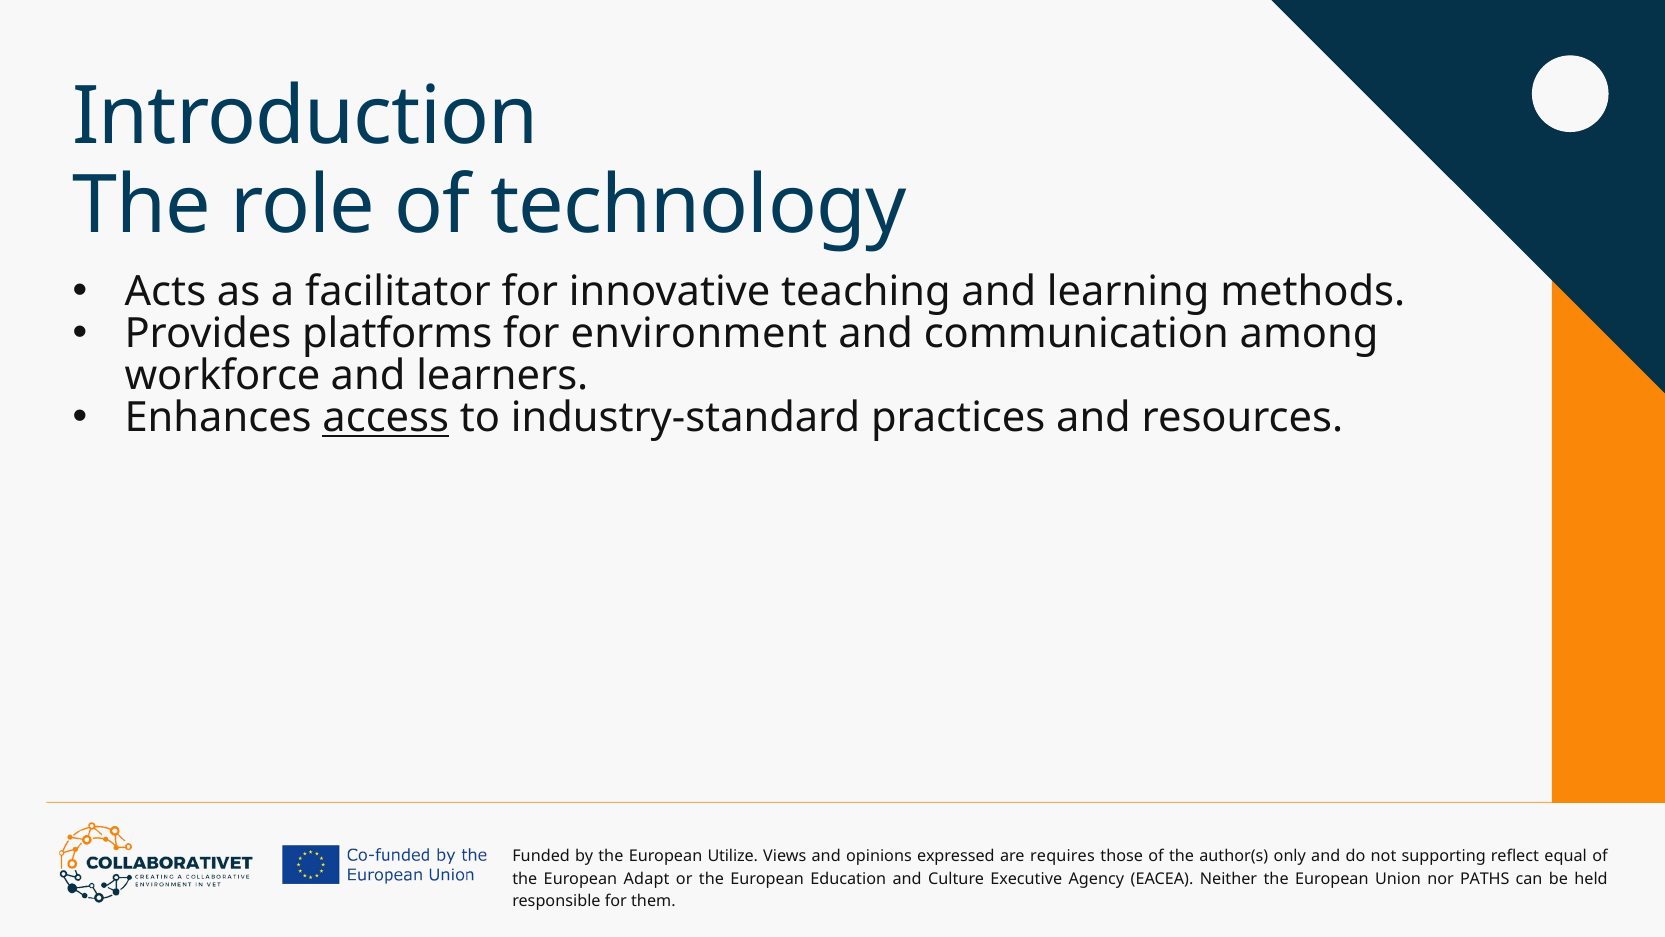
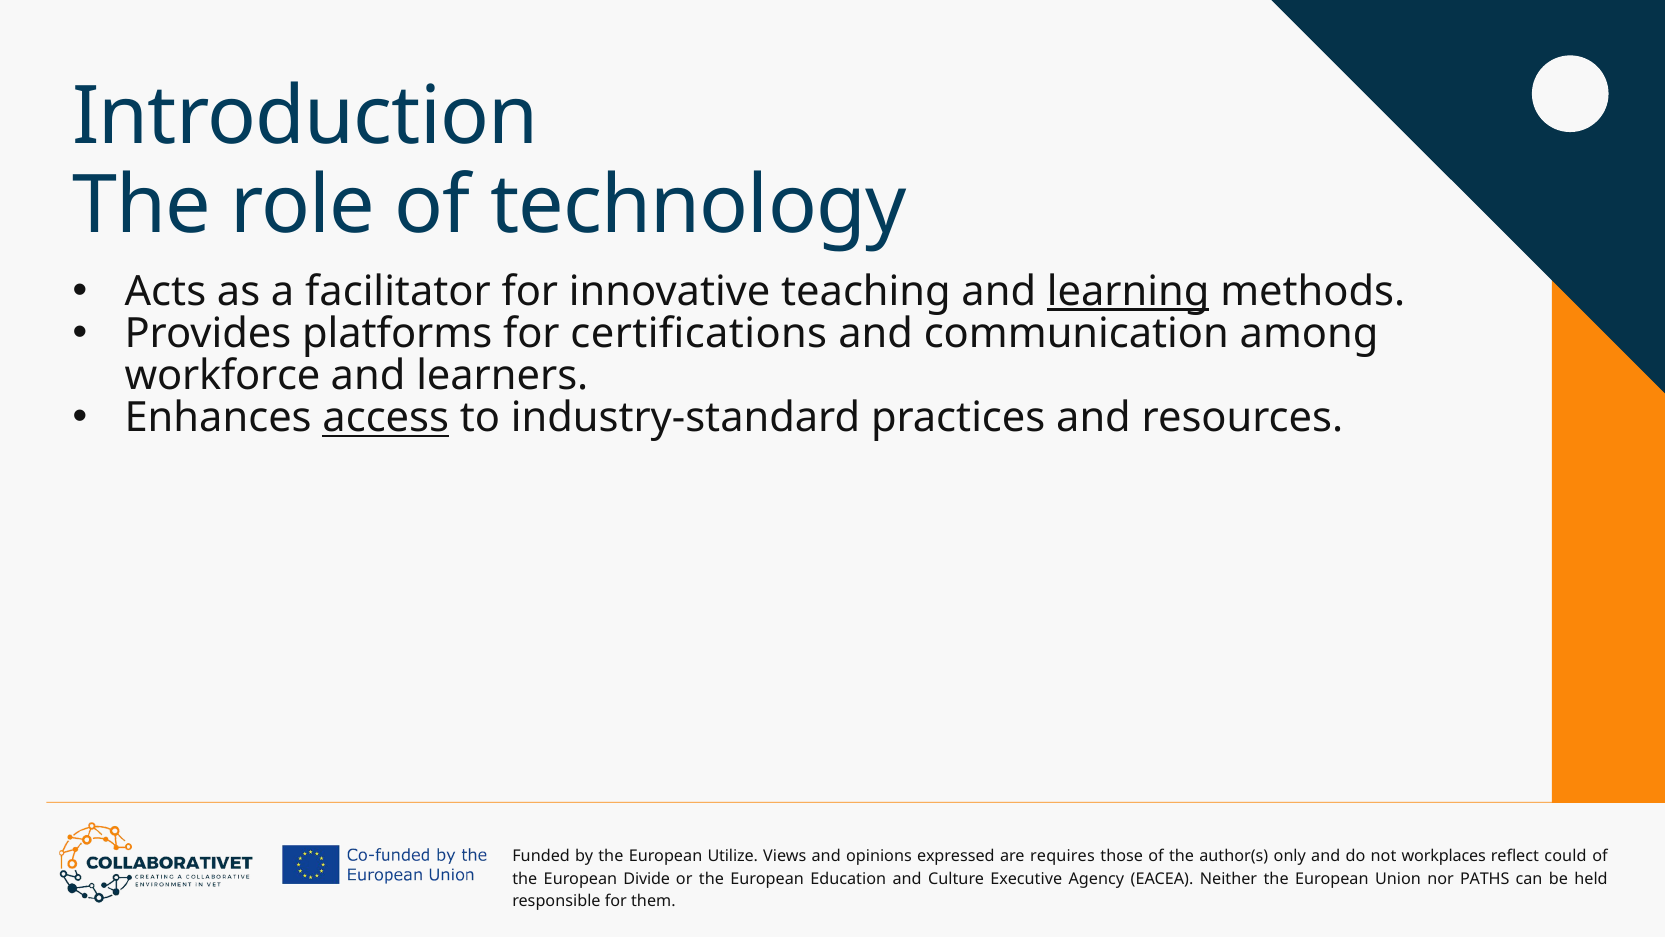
learning underline: none -> present (1128, 292)
environment: environment -> certifications (699, 334)
supporting: supporting -> workplaces (1444, 856)
equal: equal -> could (1566, 856)
Adapt: Adapt -> Divide (647, 878)
